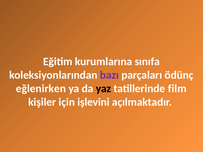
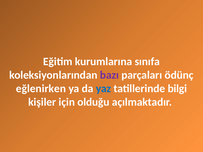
yaz colour: black -> blue (104, 89)
film: film -> bilgi (177, 89)
işlevini: işlevini -> olduğu (93, 102)
